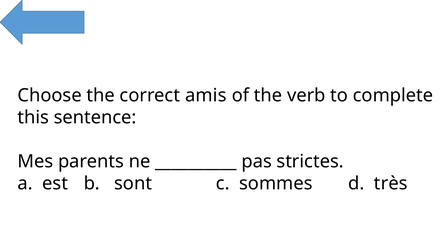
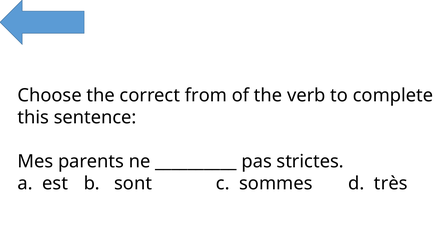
amis: amis -> from (206, 95)
